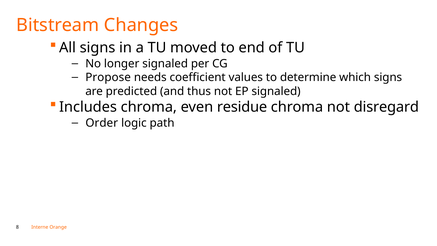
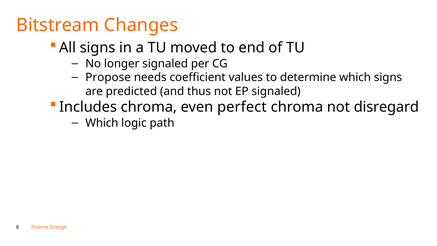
residue: residue -> perfect (242, 107)
Order: Order -> Which (102, 123)
